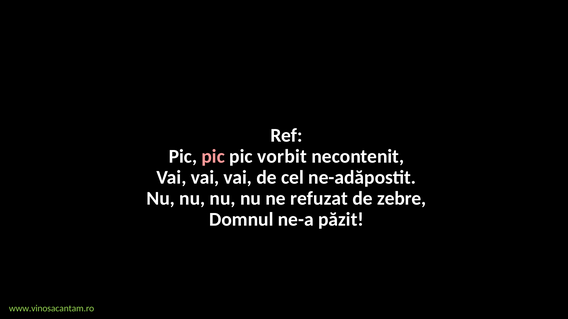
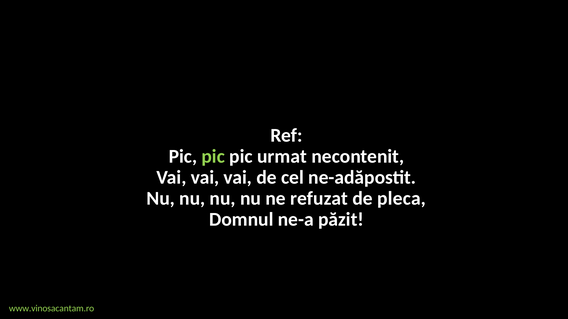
pic colour: pink -> light green (213, 157)
vorbit: vorbit -> urmat (282, 157)
zebre: zebre -> pleca (402, 199)
